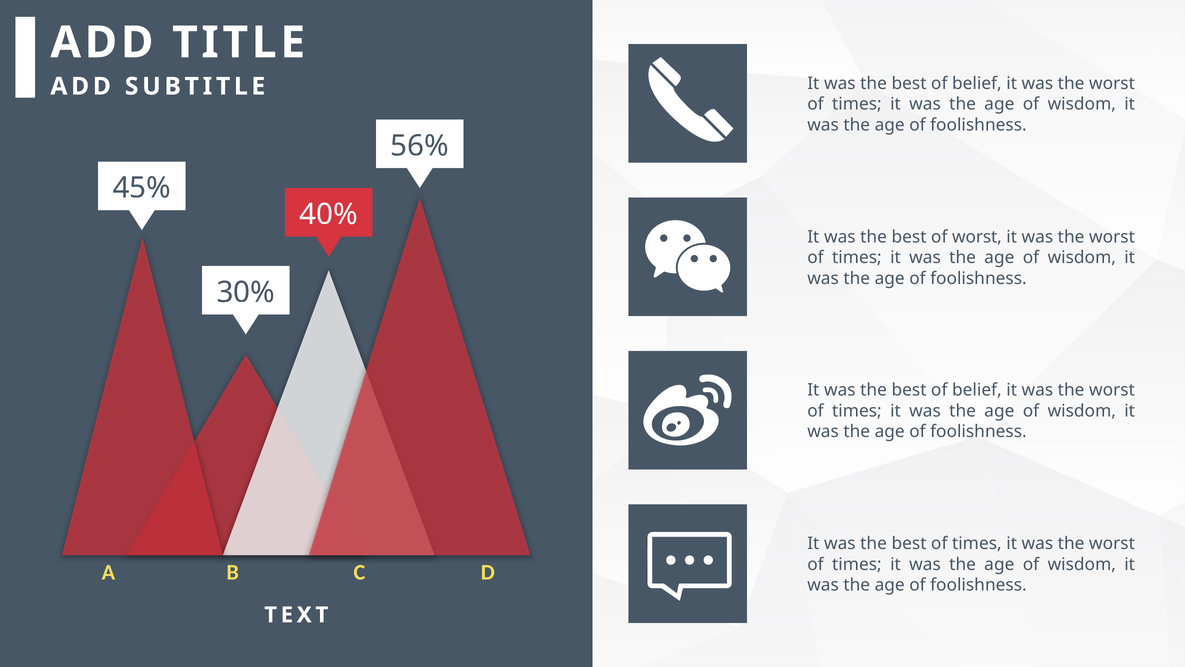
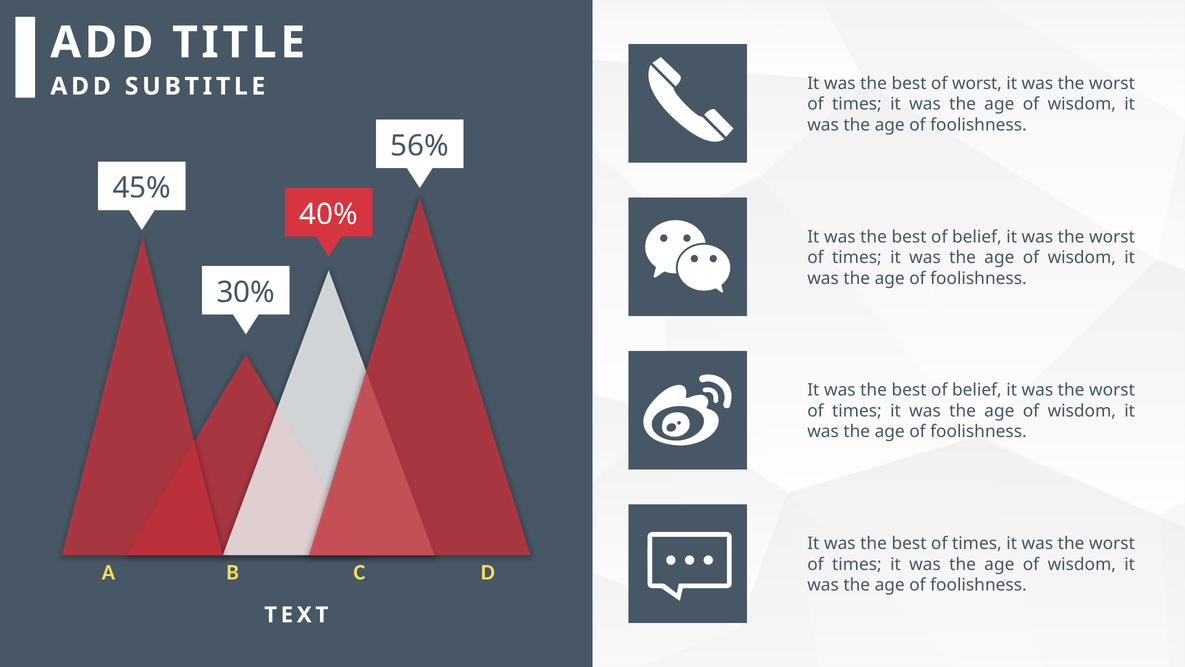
belief: belief -> worst (977, 83)
worst: worst -> belief (977, 237)
